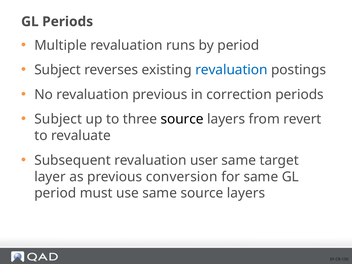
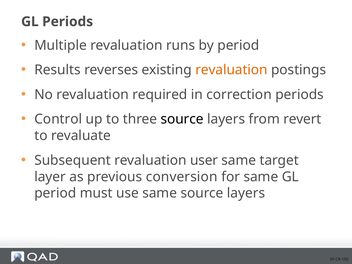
Subject: Subject -> Results (58, 70)
revaluation colour: blue -> orange (231, 70)
revaluation previous: previous -> required (160, 95)
Subject: Subject -> Control (58, 119)
